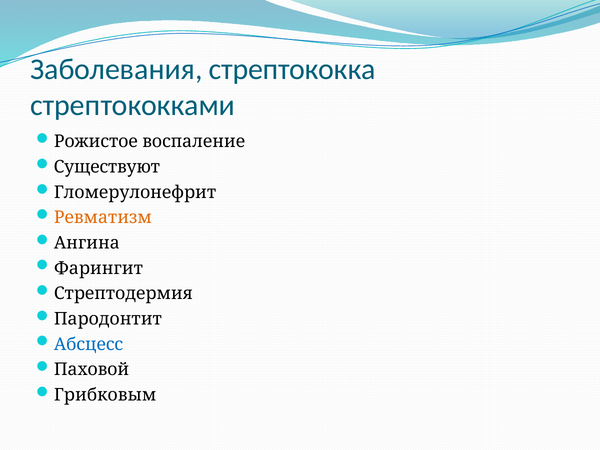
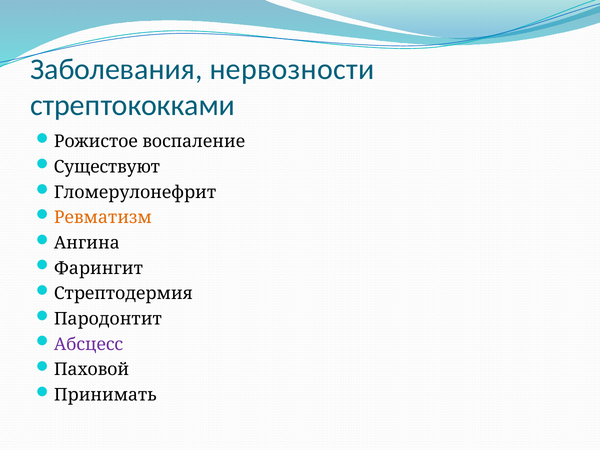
стрептококка: стрептококка -> нервозности (292, 69)
Абсцесс colour: blue -> purple (89, 344)
Грибковым: Грибковым -> Принимать (105, 395)
